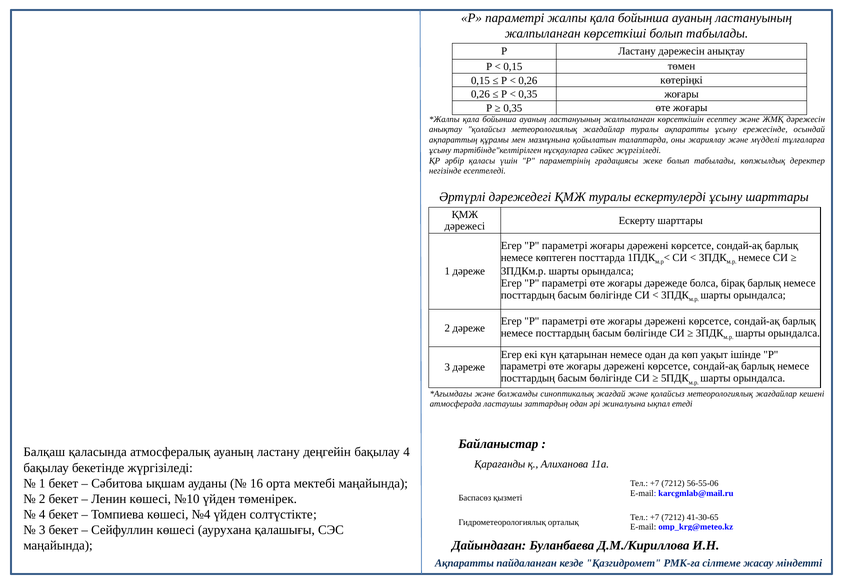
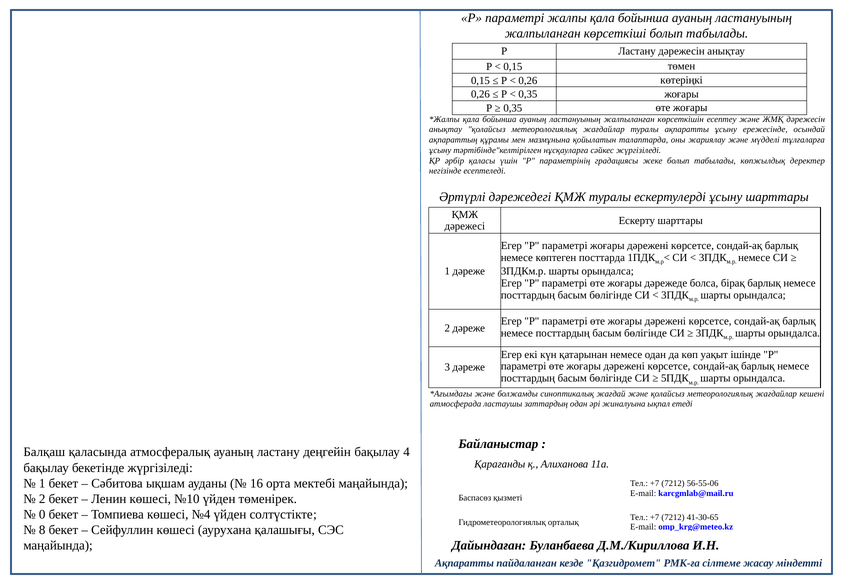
4: 4 -> 0 (42, 514)
3: 3 -> 8 (42, 530)
